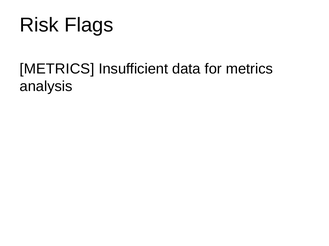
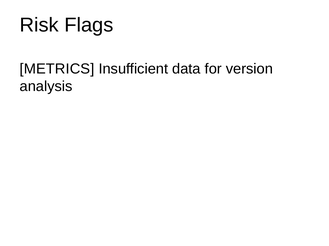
for metrics: metrics -> version (249, 69)
